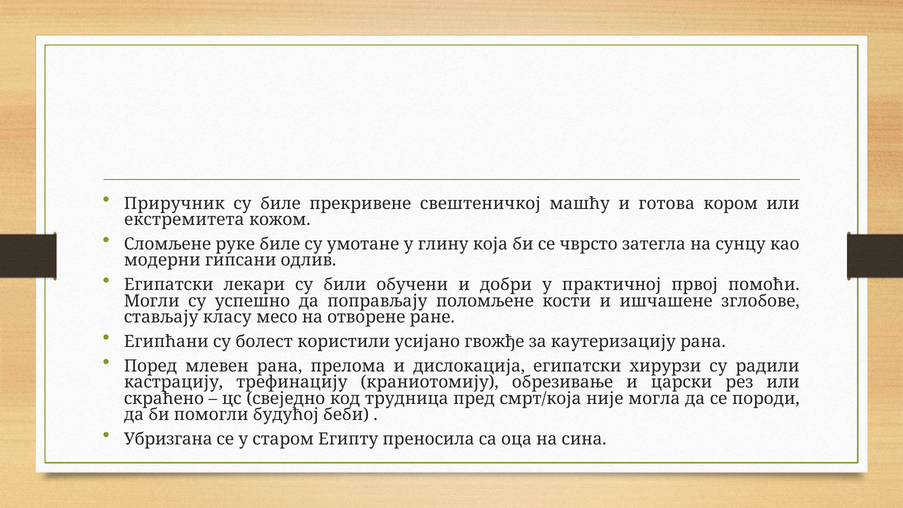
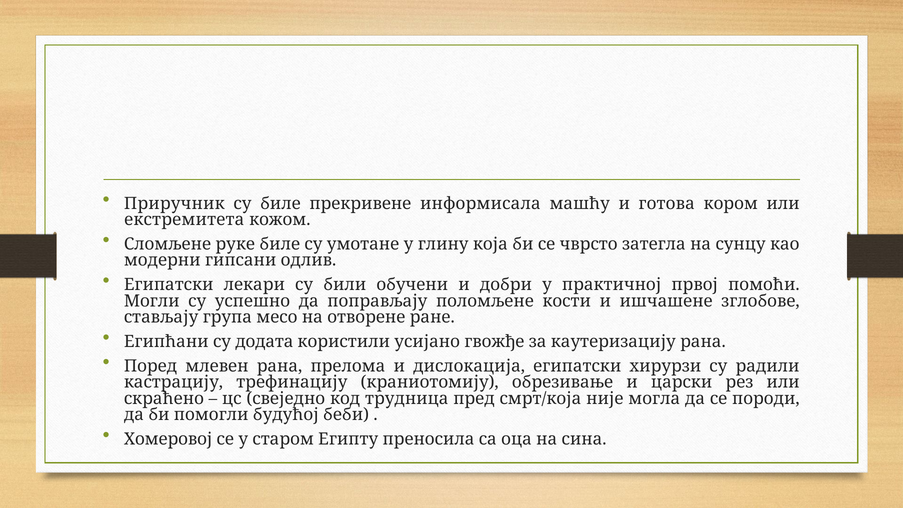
свештеничкој: свештеничкој -> информисала (480, 203)
класу: класу -> група (227, 317)
болест: болест -> додата (264, 342)
Убризгана: Убризгана -> Хомеровој (168, 439)
